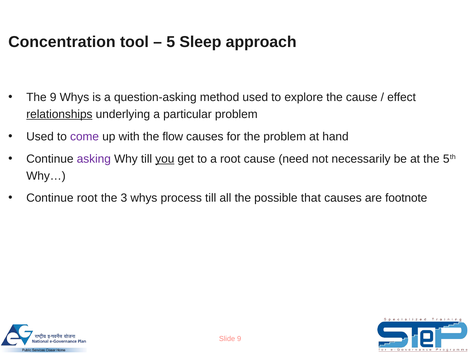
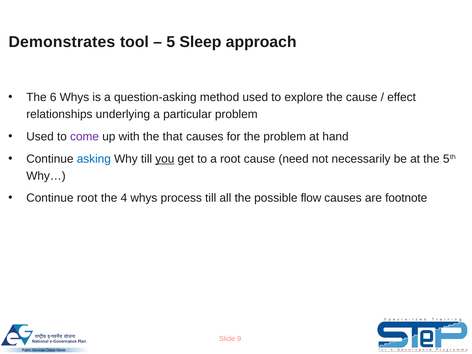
Concentration: Concentration -> Demonstrates (62, 42)
The 9: 9 -> 6 (53, 97)
relationships underline: present -> none (59, 114)
flow: flow -> that (173, 137)
asking colour: purple -> blue (94, 159)
3: 3 -> 4 (124, 198)
that: that -> flow (311, 198)
